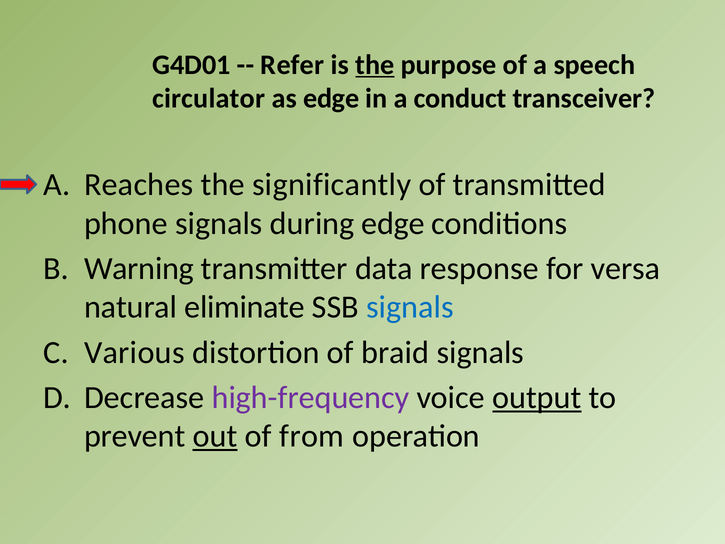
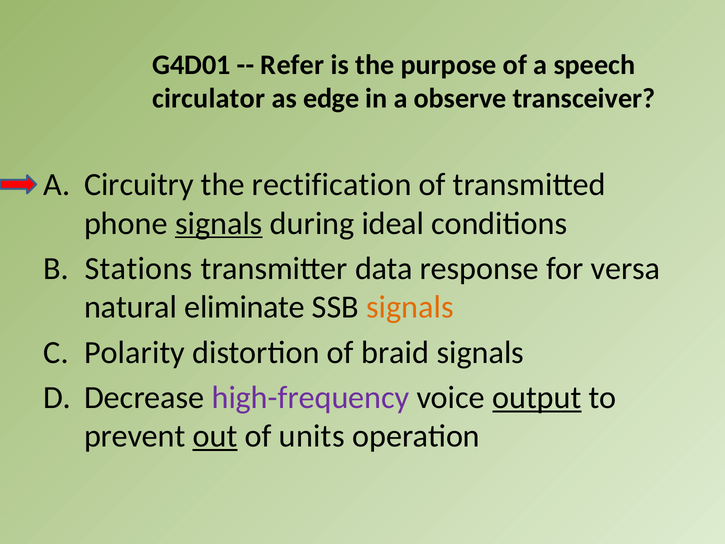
the underline: present -> none (375, 65)
conduct: conduct -> observe (460, 99)
Reaches: Reaches -> Circuitry (139, 185)
significantly: significantly -> rectification (332, 185)
signals underline: none -> present (219, 223)
during edge: edge -> ideal (393, 223)
Warning: Warning -> Stations (139, 268)
signals colour: blue -> orange (410, 307)
Various: Various -> Polarity (134, 352)
from: from -> units (312, 436)
